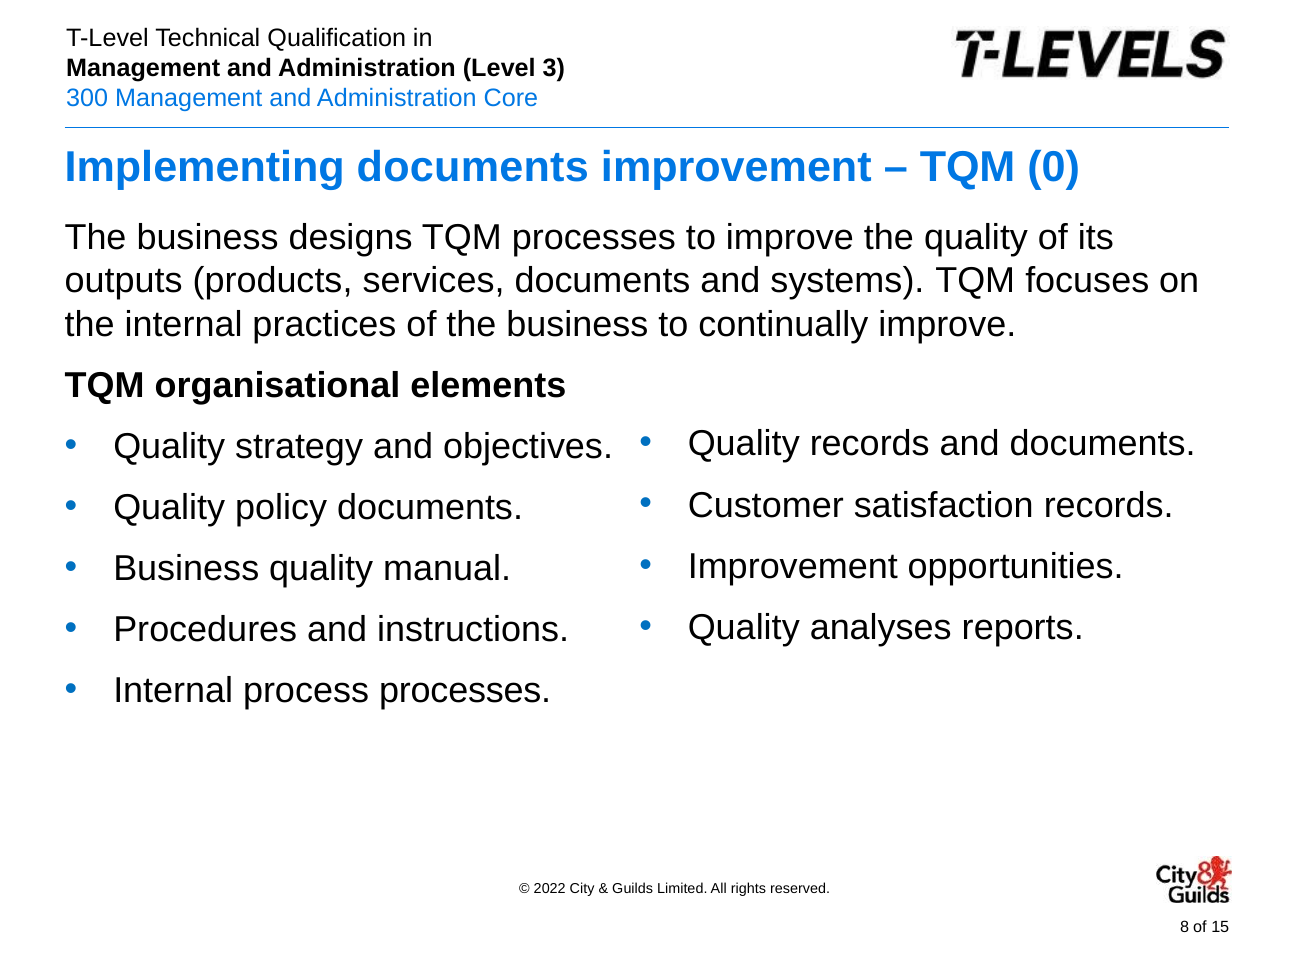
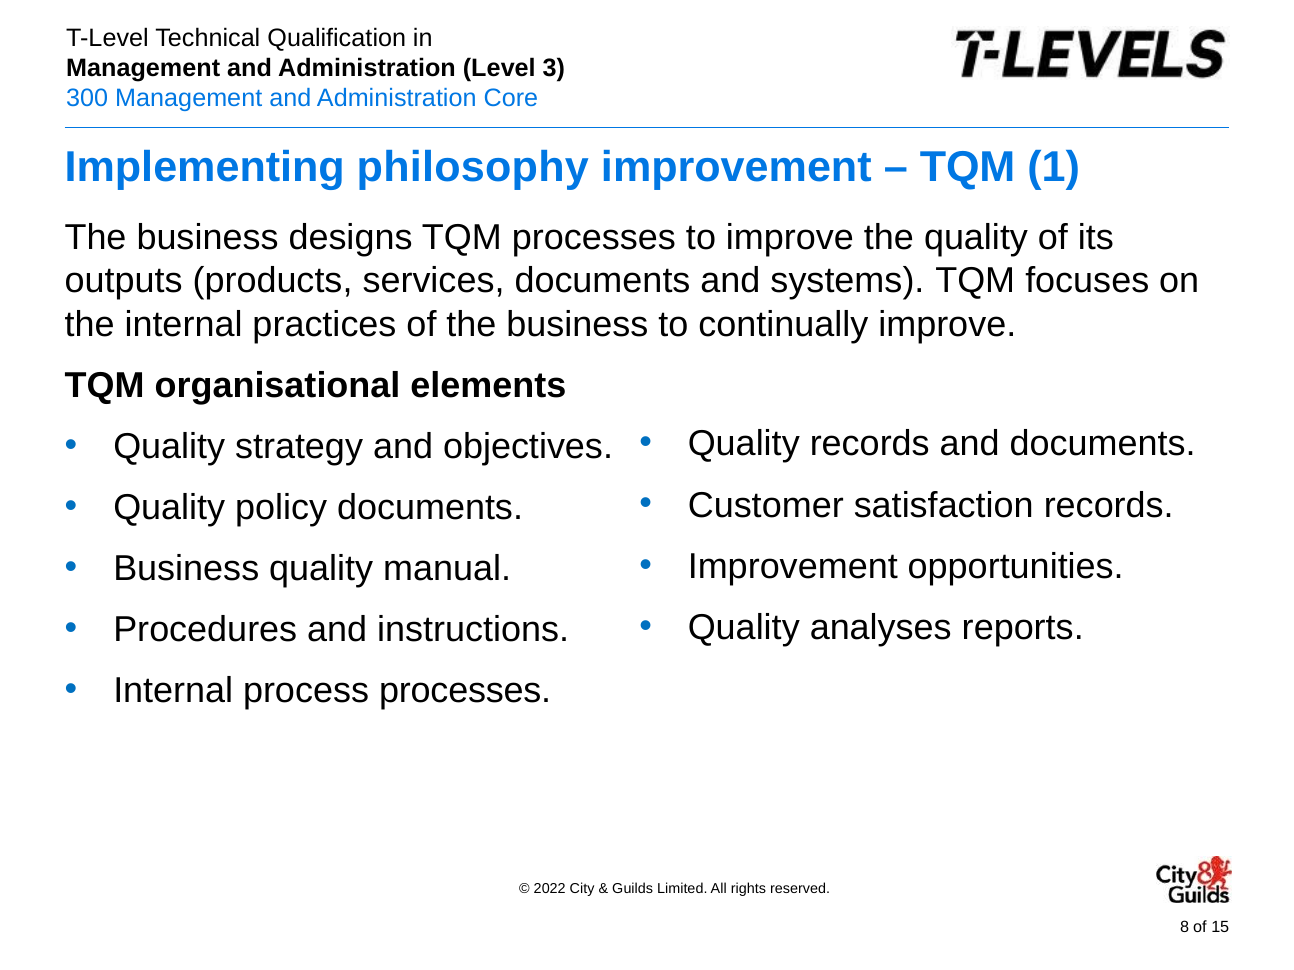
Implementing documents: documents -> philosophy (473, 168)
0: 0 -> 1 (1054, 168)
